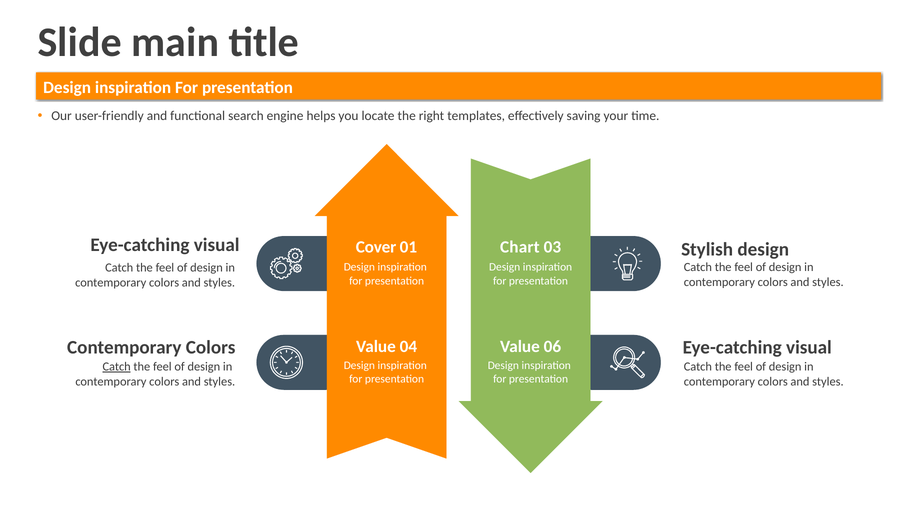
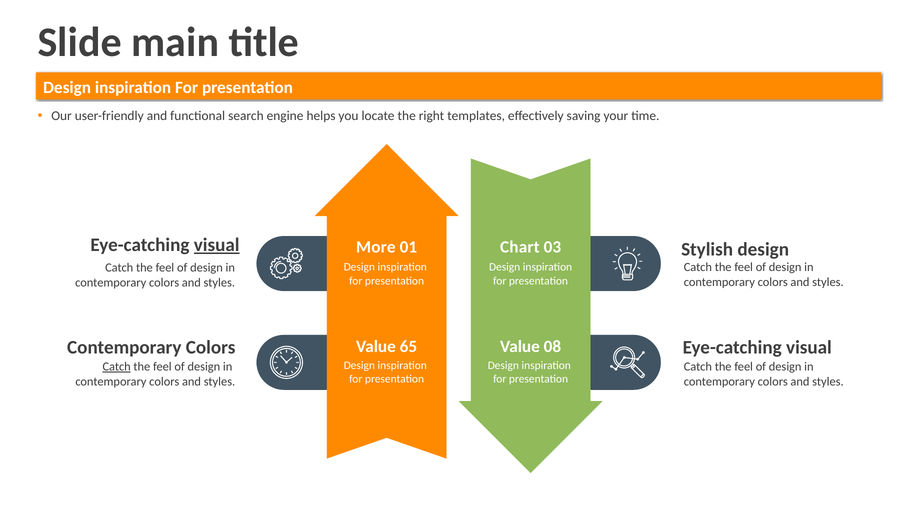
visual underline: none -> present (217, 245)
Cover: Cover -> More (376, 247)
04: 04 -> 65 (408, 346)
06: 06 -> 08 (552, 346)
